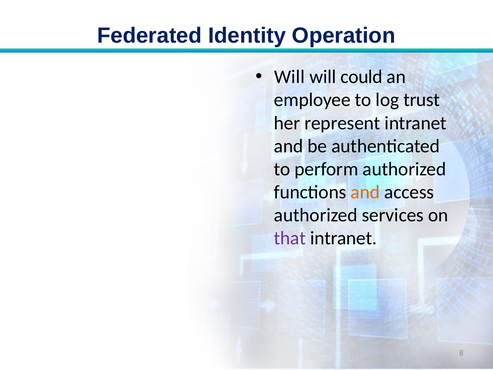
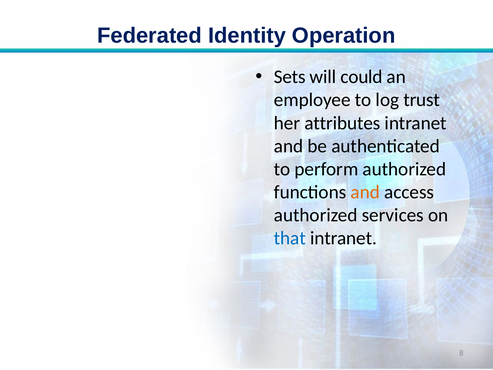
Will: Will -> Sets (290, 77)
represent: represent -> attributes (342, 123)
that colour: purple -> blue (290, 238)
